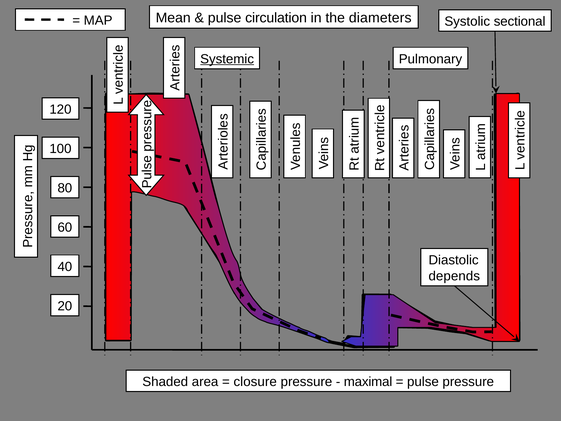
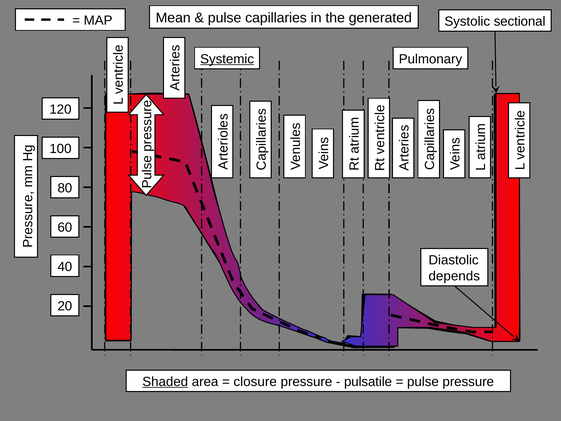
circulation: circulation -> capillaries (276, 18)
diameters: diameters -> generated (380, 18)
Shaded underline: none -> present (165, 382)
maximal: maximal -> pulsatile (368, 382)
